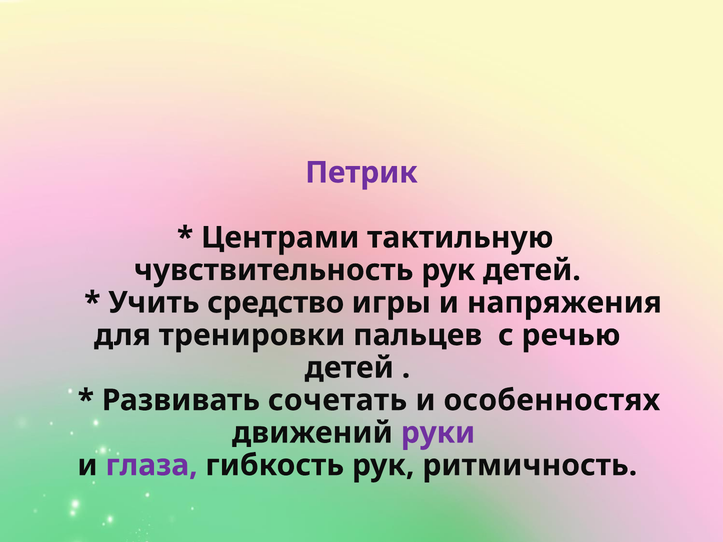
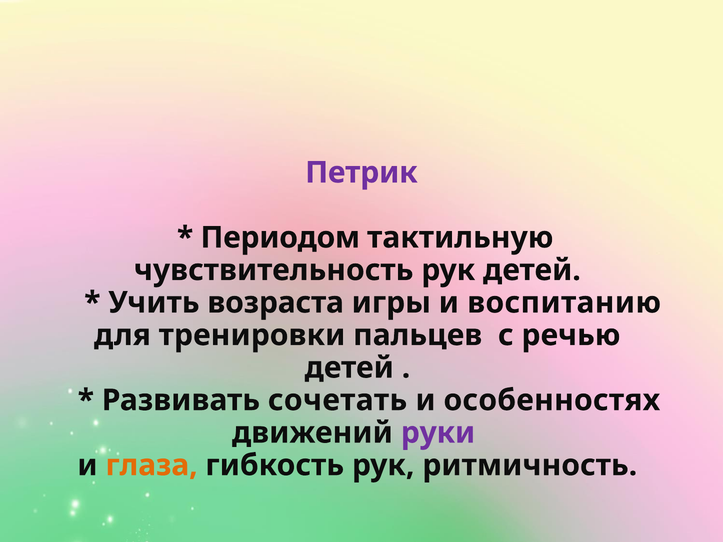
Центрами: Центрами -> Периодом (280, 238)
средство: средство -> возраста (276, 303)
напряжения: напряжения -> воспитанию (564, 303)
глаза colour: purple -> orange (152, 465)
